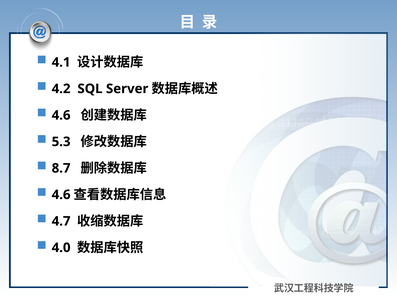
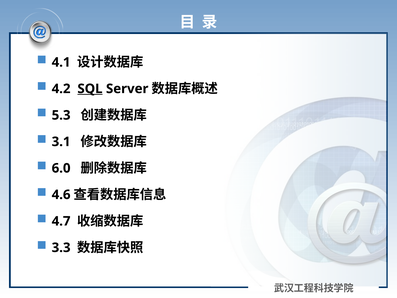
SQL underline: none -> present (90, 89)
4.6: 4.6 -> 5.3 (61, 115)
5.3: 5.3 -> 3.1 (61, 142)
8.7: 8.7 -> 6.0 (61, 168)
4.0: 4.0 -> 3.3 (61, 247)
